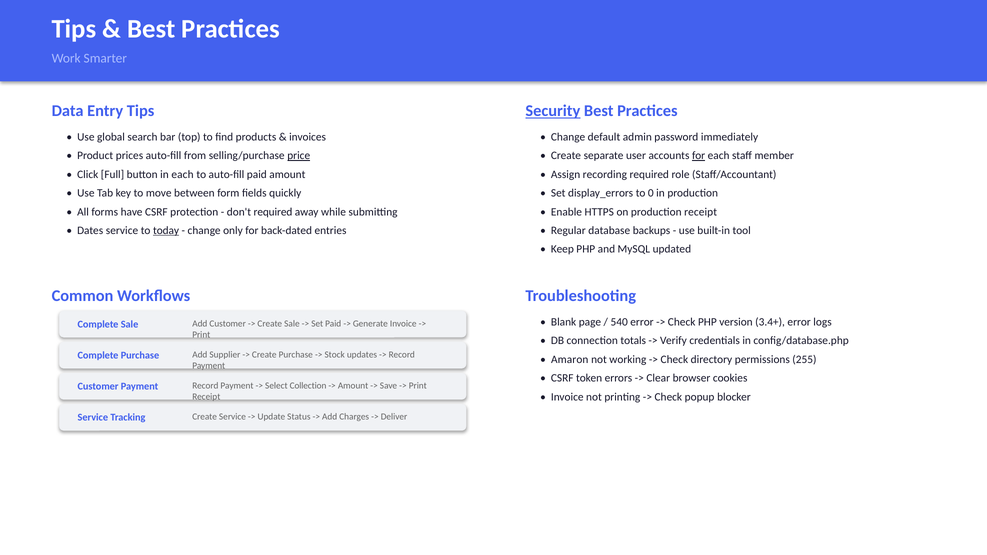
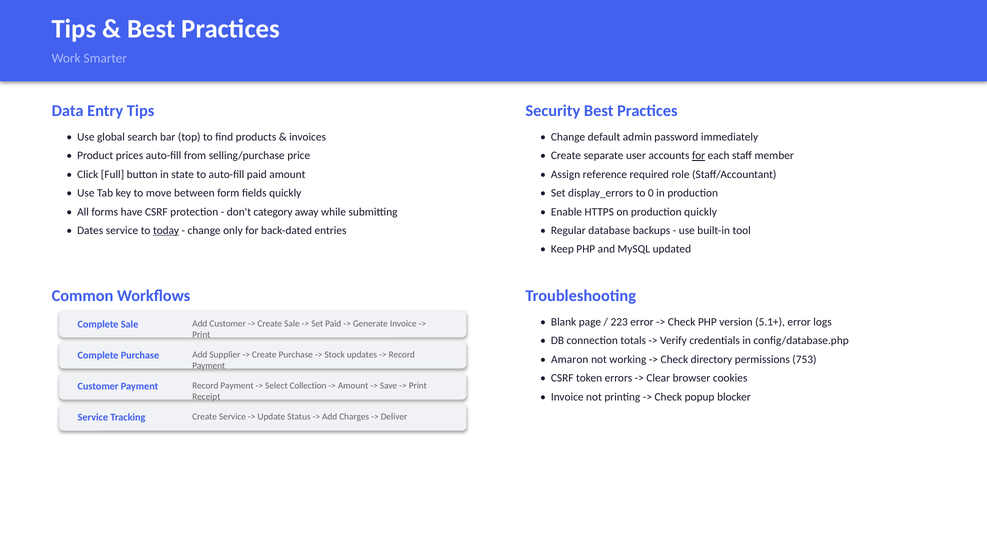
Security underline: present -> none (553, 111)
price underline: present -> none (299, 156)
in each: each -> state (183, 174)
recording: recording -> reference (605, 174)
don't required: required -> category (273, 212)
production receipt: receipt -> quickly (701, 212)
540: 540 -> 223 (619, 322)
3.4+: 3.4+ -> 5.1+ (770, 322)
255: 255 -> 753 (804, 360)
